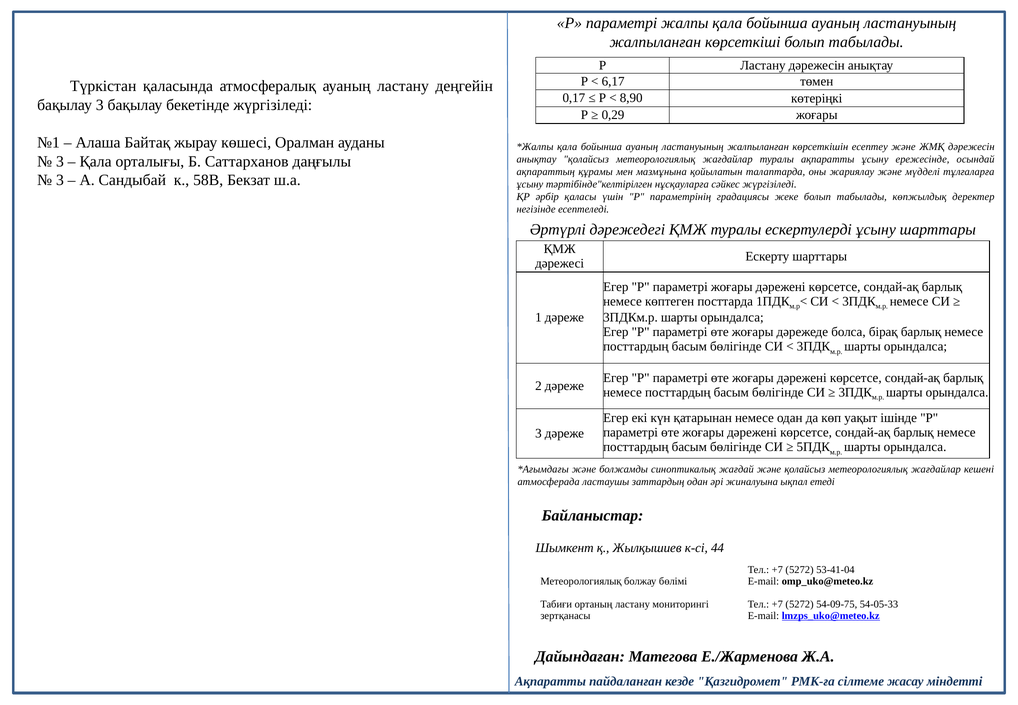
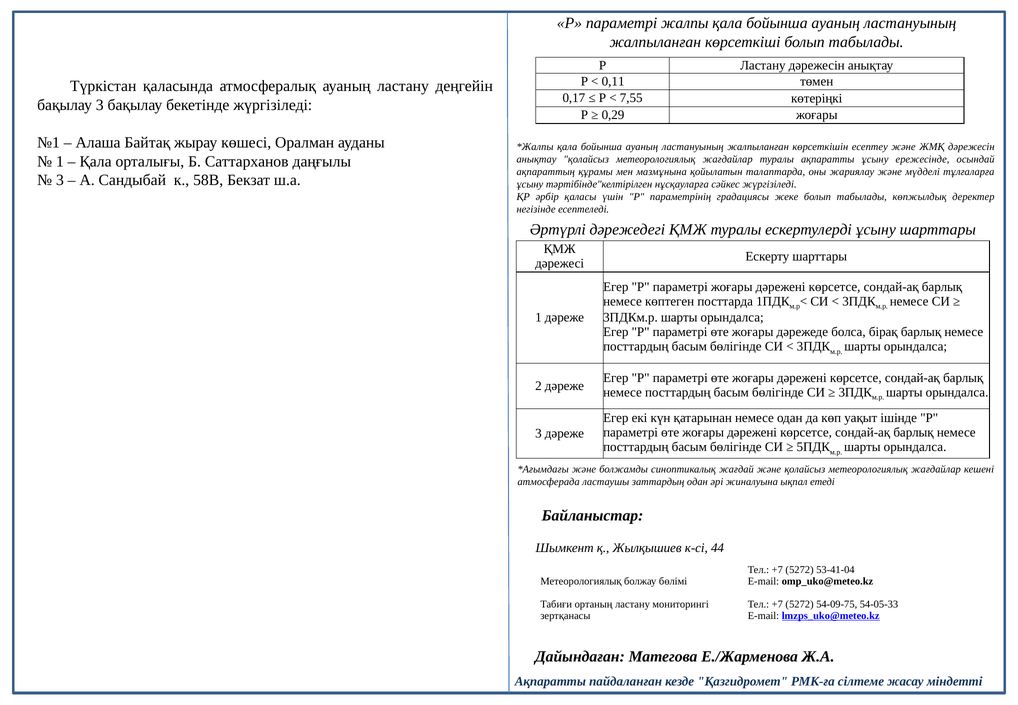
6,17: 6,17 -> 0,11 (613, 81)
8,90: 8,90 -> 7,55 (631, 98)
3: 3 -> 1 (60, 161)
